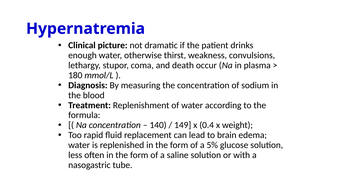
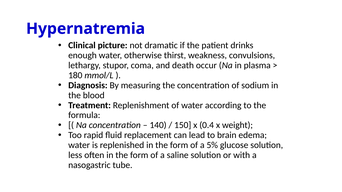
149: 149 -> 150 (183, 125)
